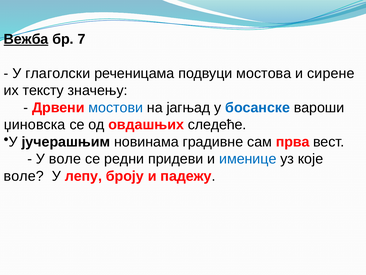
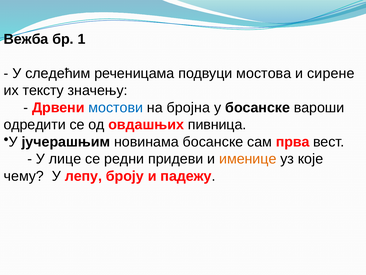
Вежба underline: present -> none (26, 39)
7: 7 -> 1 (82, 39)
глаголски: глаголски -> следећим (58, 73)
јагњад: јагњад -> бројна (188, 107)
босанске colour: blue -> black (258, 107)
џиновска: џиновска -> одредити (35, 125)
следеће: следеће -> пивница (217, 125)
новинама градивне: градивне -> босанске (213, 142)
У воле: воле -> лице (65, 159)
именице colour: blue -> orange (248, 159)
воле: воле -> чему (24, 176)
